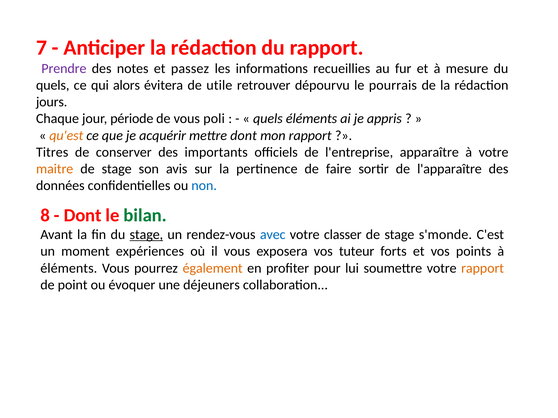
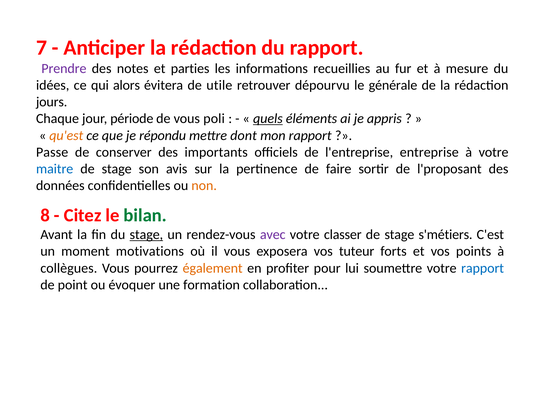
passez: passez -> parties (190, 69)
quels: quels -> idées (53, 85)
pourrais: pourrais -> générale (393, 85)
quels underline: none -> present (268, 119)
acquérir: acquérir -> répondu (163, 136)
Titres: Titres -> Passe (52, 152)
apparaître: apparaître -> entreprise (429, 152)
maitre colour: orange -> blue (55, 169)
l'apparaître: l'apparaître -> l'proposant (449, 169)
non colour: blue -> orange (204, 186)
Dont: Dont -> Citez (83, 216)
avec colour: blue -> purple (273, 235)
s'monde: s'monde -> s'métiers (446, 235)
expériences: expériences -> motivations (150, 252)
éléments: éléments -> collègues (69, 268)
rapport colour: orange -> blue (483, 268)
déjeuners: déjeuners -> formation (212, 285)
